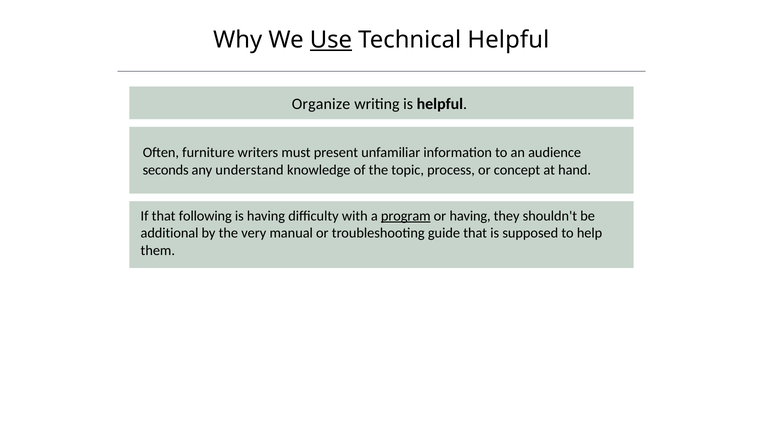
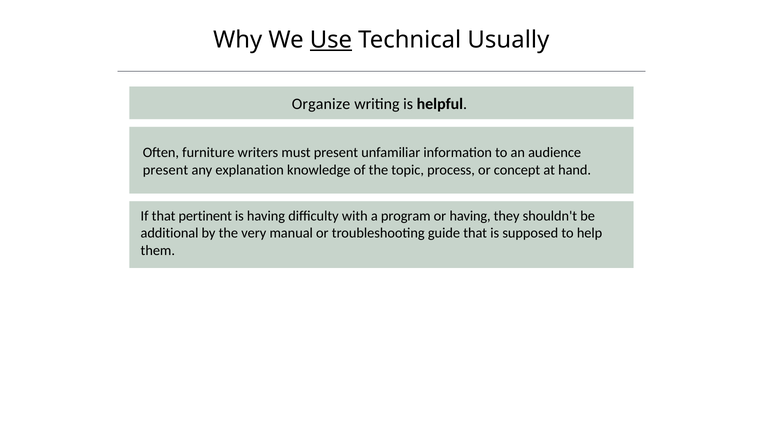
Technical Helpful: Helpful -> Usually (508, 40)
seconds: seconds -> present (166, 170)
understand: understand -> explanation (250, 170)
following: following -> pertinent (205, 216)
program underline: present -> none (406, 216)
